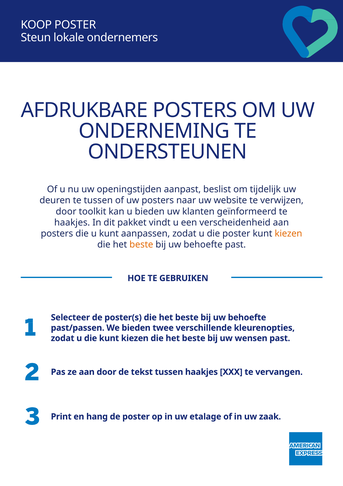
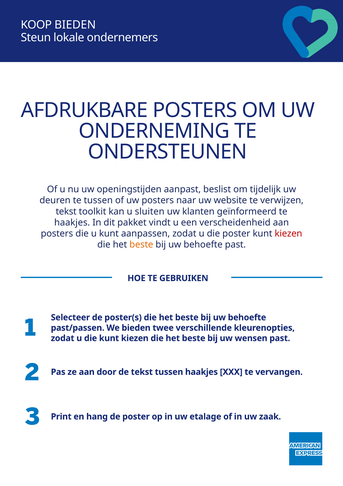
KOOP POSTER: POSTER -> BIEDEN (75, 25)
door: door -> tekst (66, 211)
u bieden: bieden -> sluiten (150, 211)
kiezen colour: orange -> red (288, 233)
